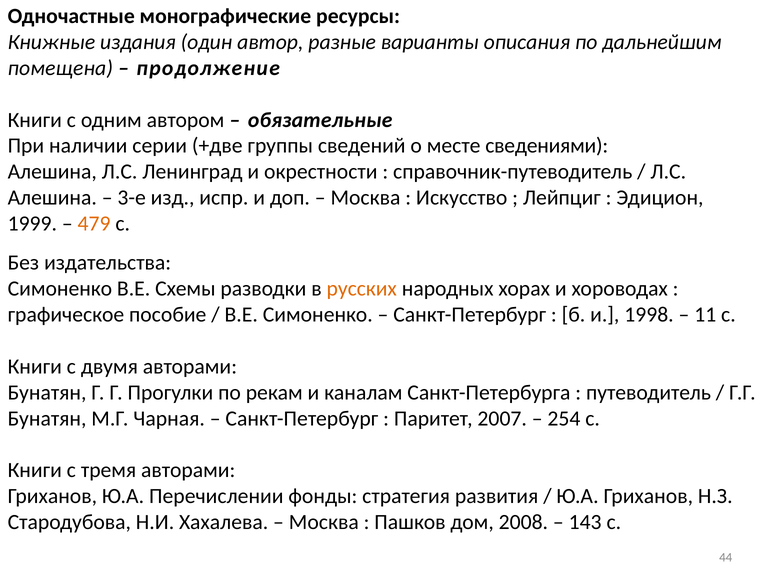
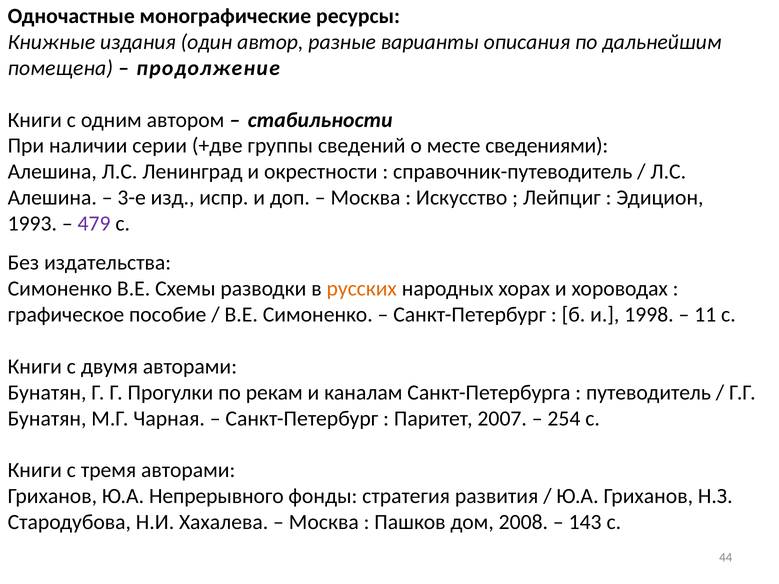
обязательные: обязательные -> стабильности (320, 120)
1999: 1999 -> 1993 (32, 224)
479 colour: orange -> purple (94, 224)
Перечислении: Перечислении -> Непрерывного (216, 497)
